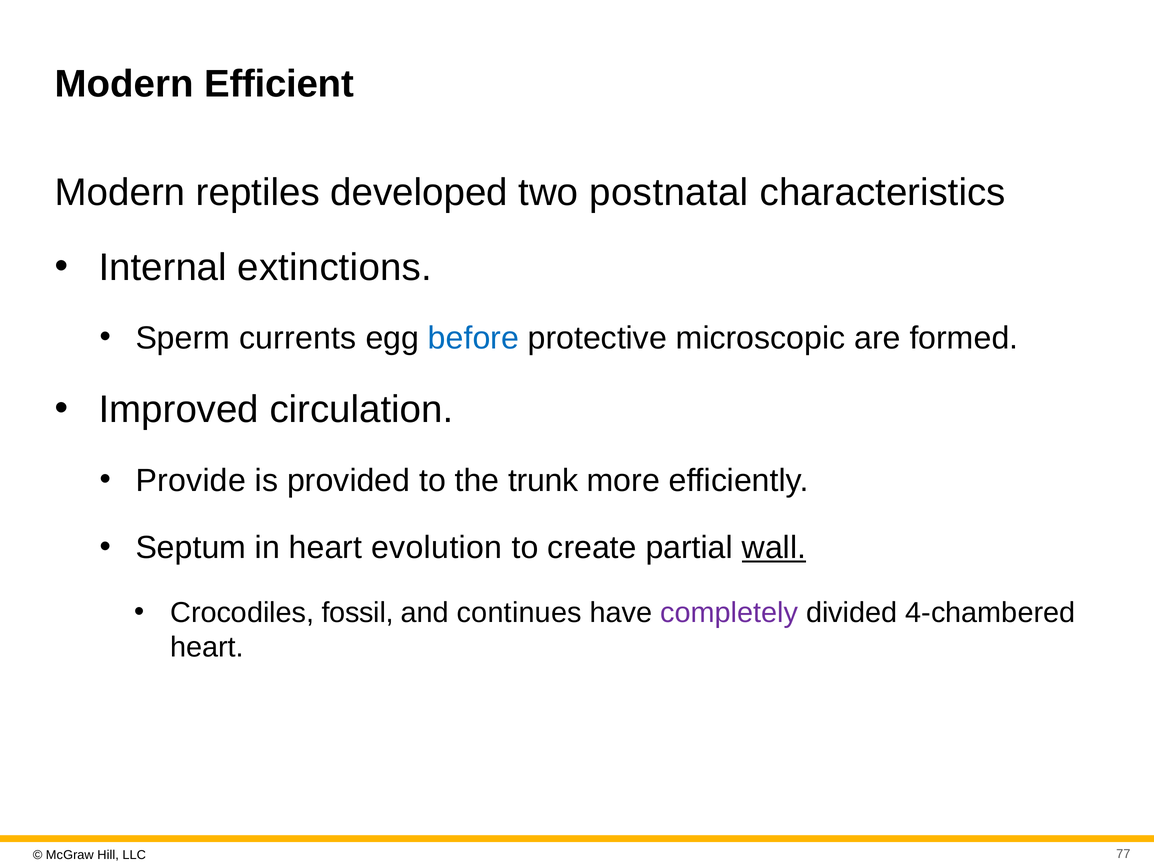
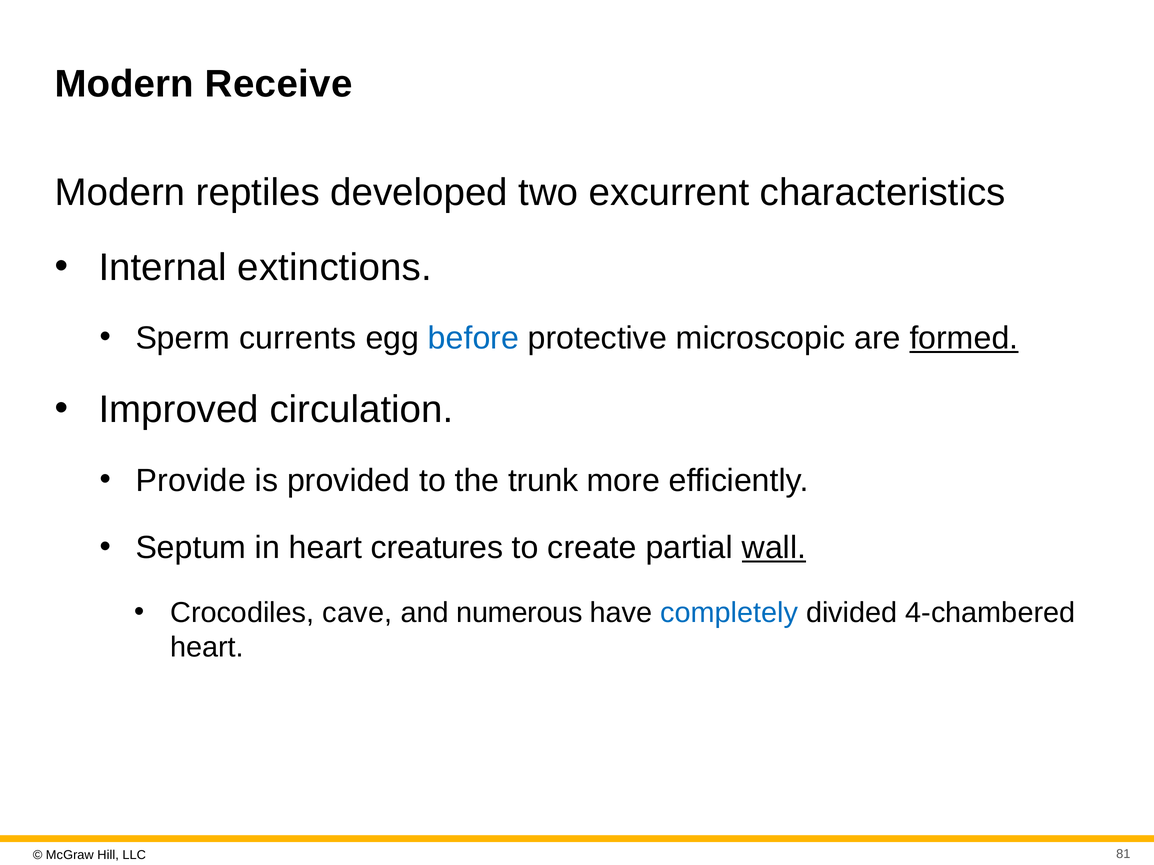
Efficient: Efficient -> Receive (279, 84)
postnatal: postnatal -> excurrent (669, 193)
formed underline: none -> present (964, 338)
evolution: evolution -> creatures (437, 548)
fossil: fossil -> cave (357, 613)
continues: continues -> numerous (519, 613)
completely colour: purple -> blue (729, 613)
77: 77 -> 81 (1123, 855)
